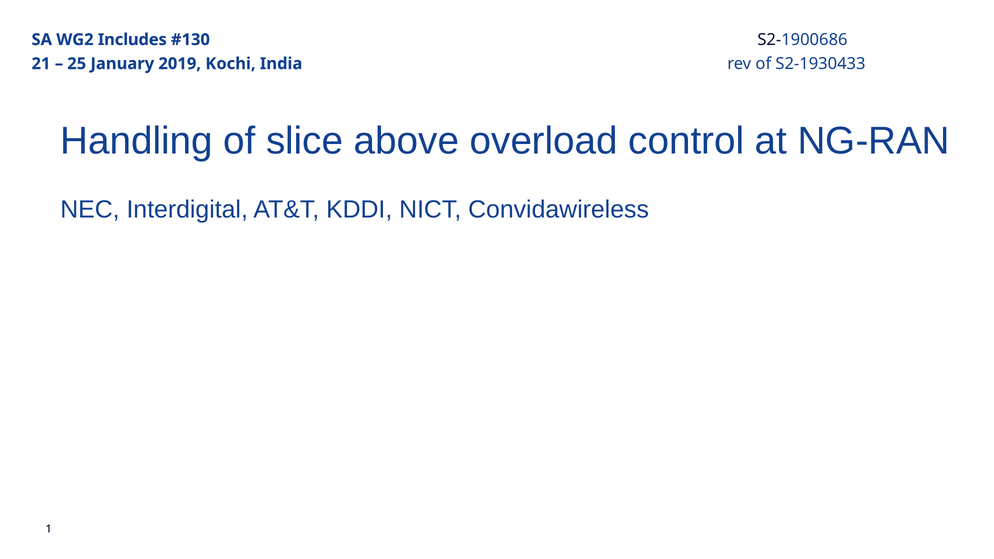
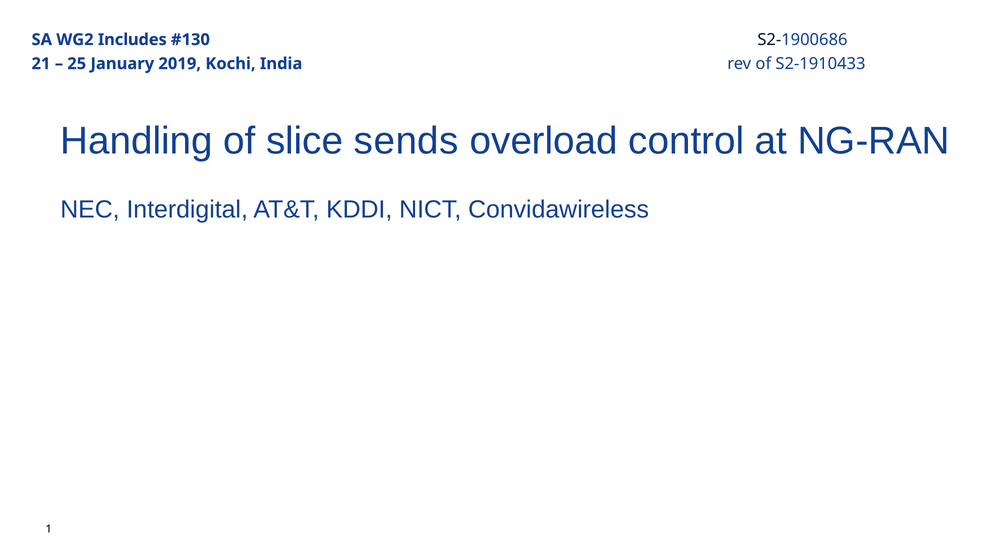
S2-1930433: S2-1930433 -> S2-1910433 (820, 64)
above: above -> sends (406, 141)
